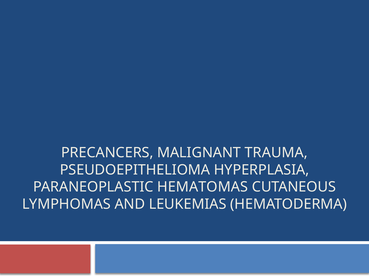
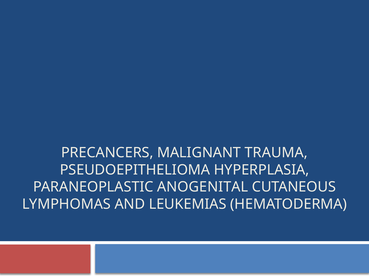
HEMATOMAS: HEMATOMAS -> ANOGENITAL (203, 187)
